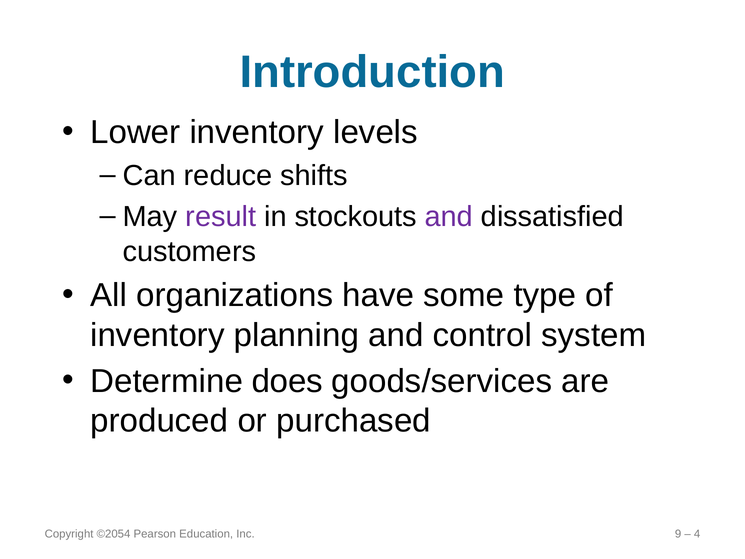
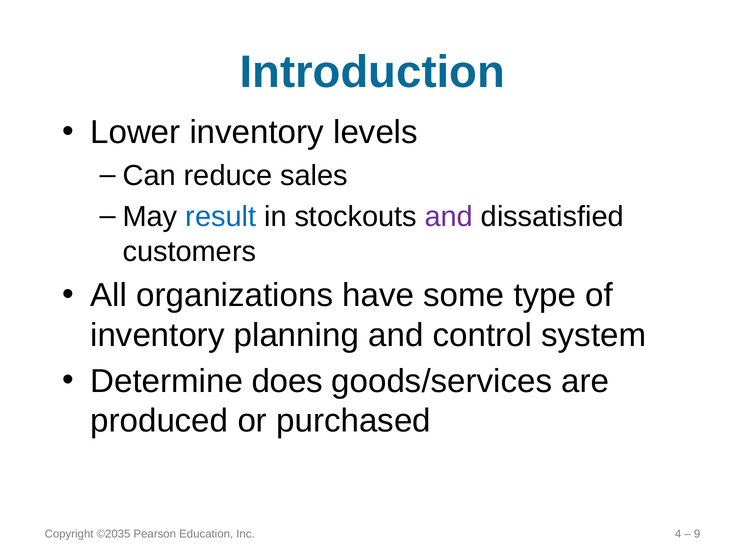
shifts: shifts -> sales (314, 176)
result colour: purple -> blue (221, 217)
©2054: ©2054 -> ©2035 (114, 534)
9: 9 -> 4 (678, 534)
4: 4 -> 9 (697, 534)
